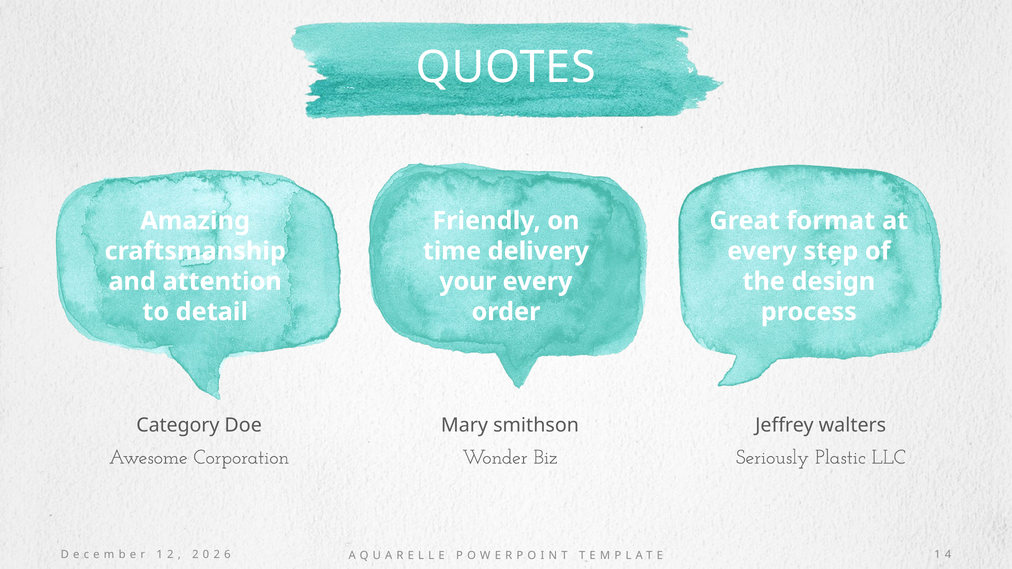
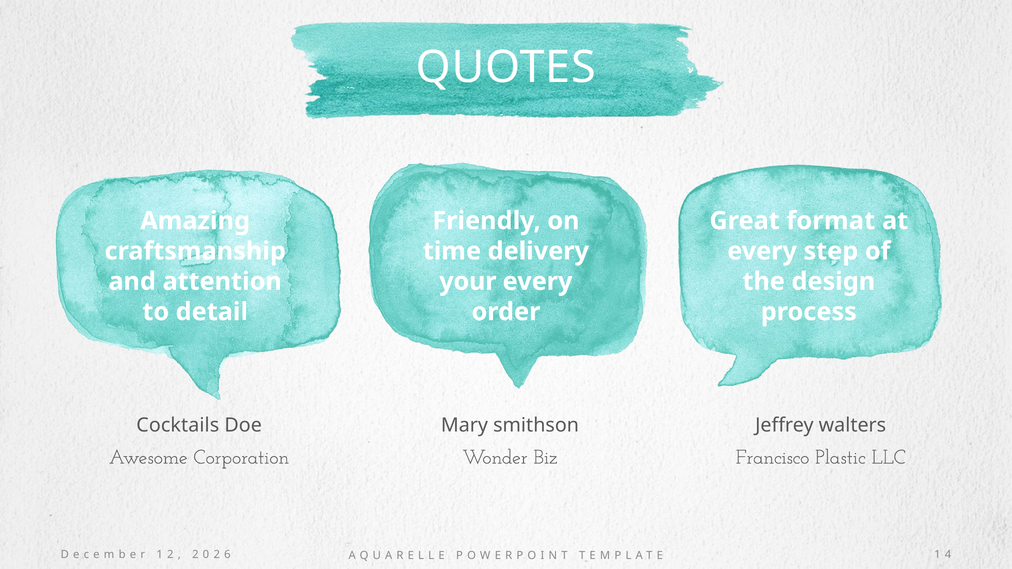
Category: Category -> Cocktails (178, 425)
Seriously: Seriously -> Francisco (773, 457)
